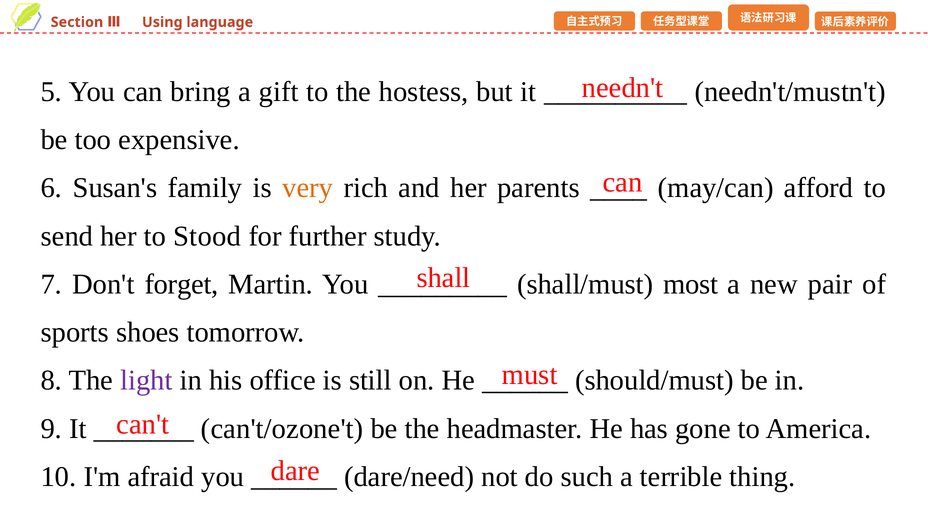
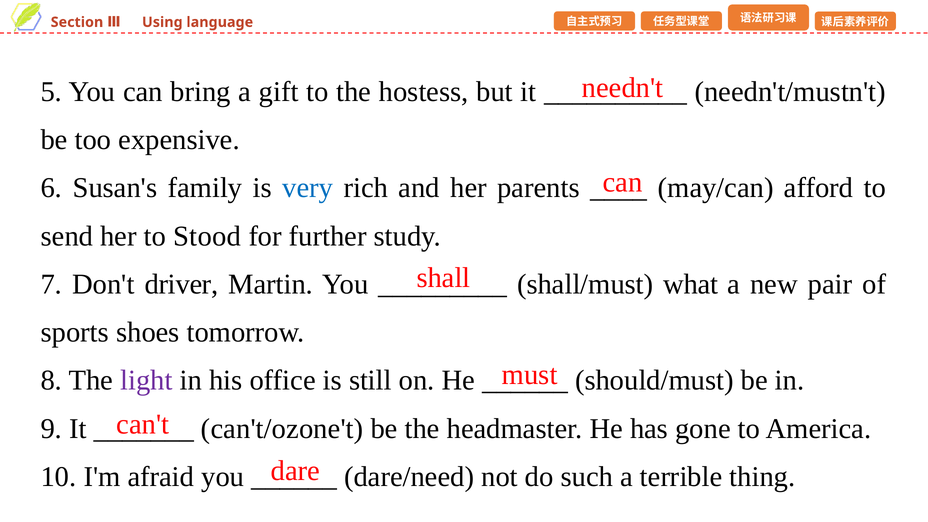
very colour: orange -> blue (308, 188)
forget: forget -> driver (181, 284)
most: most -> what (691, 284)
